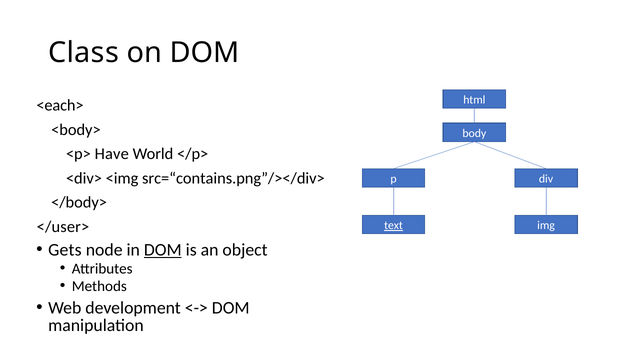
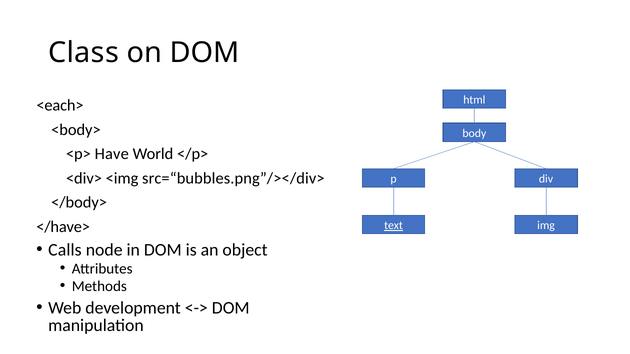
src=“contains.png”/></div>: src=“contains.png”/></div> -> src=“bubbles.png”/></div> (233, 178)
</user>: </user> -> </have> (63, 227)
Gets: Gets -> Calls (65, 250)
DOM underline: present -> none (163, 250)
